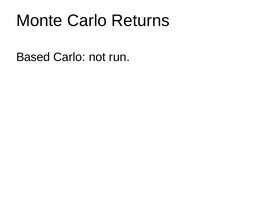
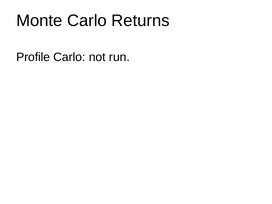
Based: Based -> Profile (33, 57)
